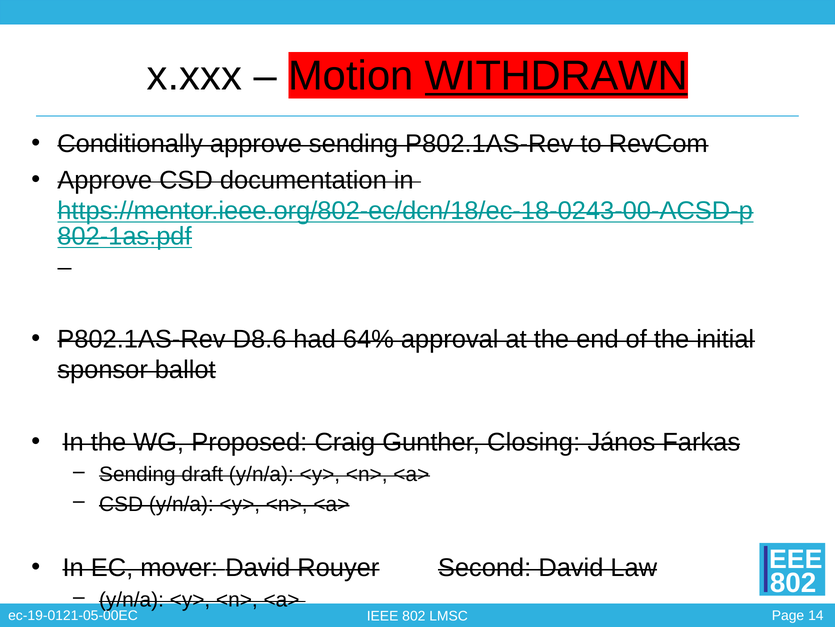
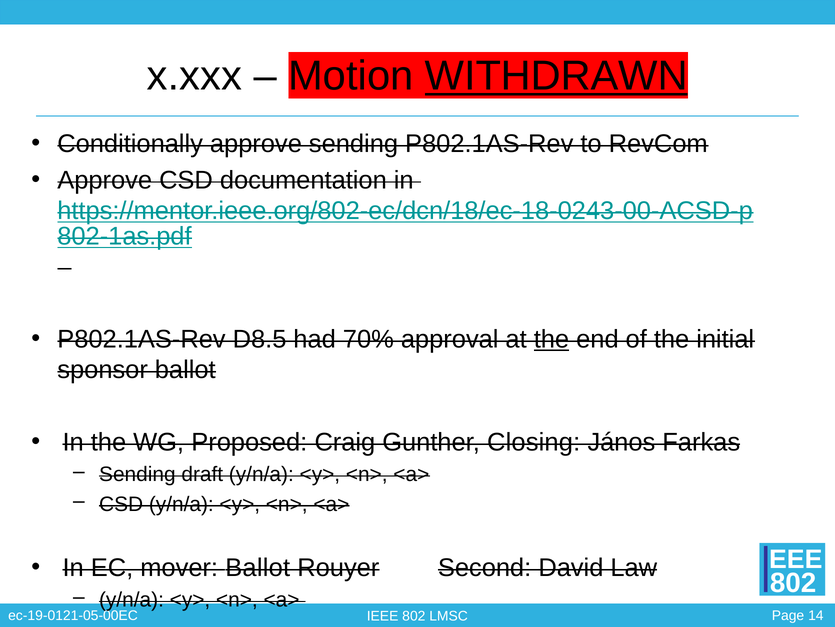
D8.6: D8.6 -> D8.5 (260, 339)
64%: 64% -> 70% (368, 339)
the underline: none -> present (551, 339)
mover David: David -> Ballot (258, 567)
